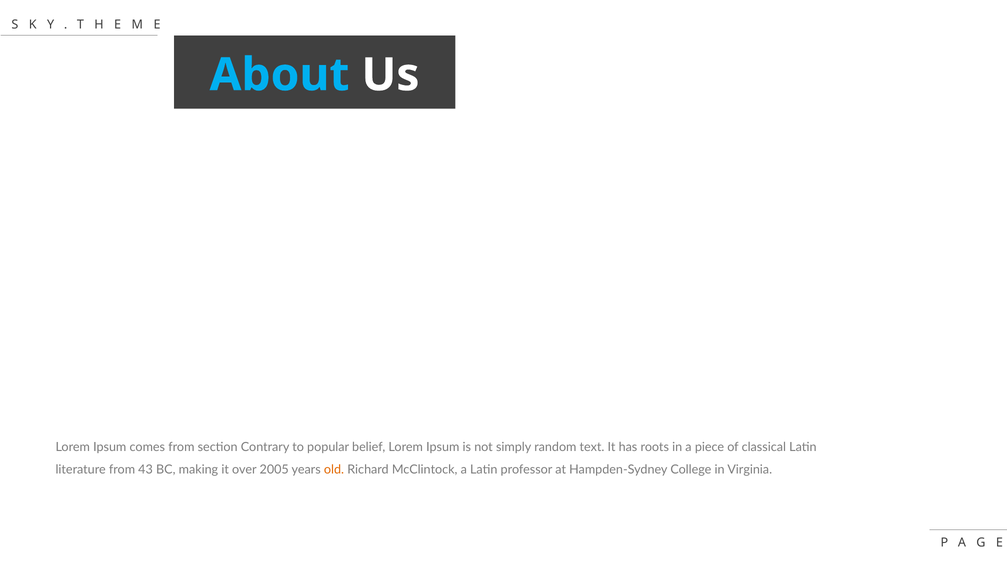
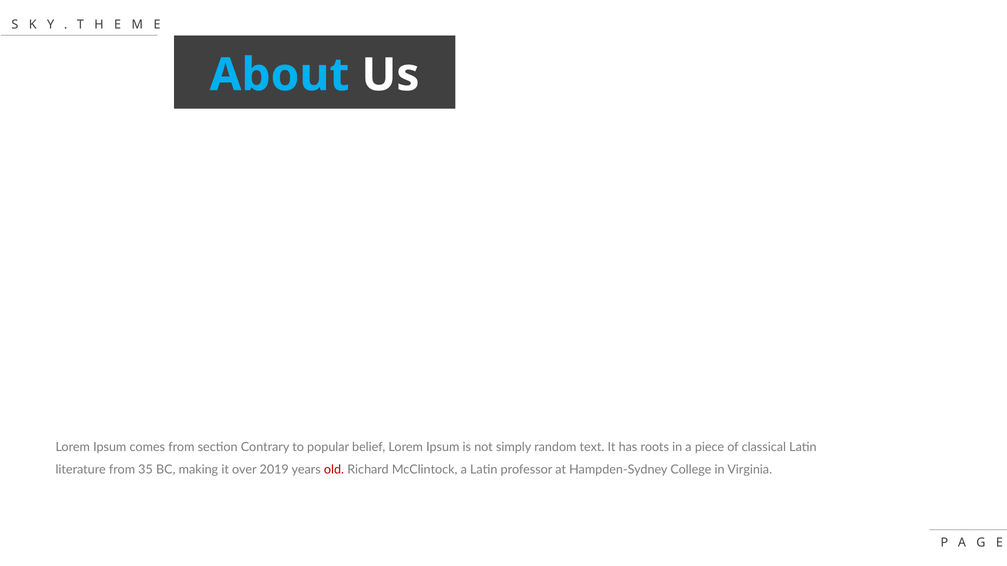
43: 43 -> 35 (146, 470)
2005: 2005 -> 2019 (274, 470)
old colour: orange -> red (334, 470)
